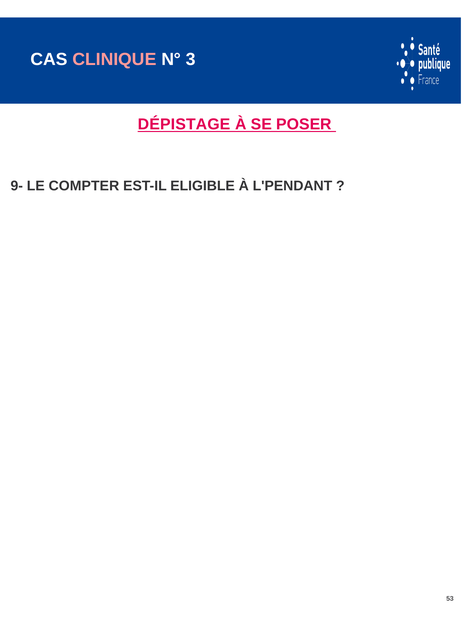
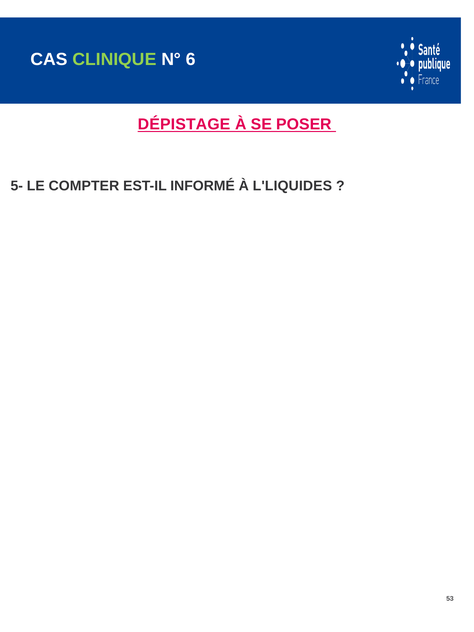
CLINIQUE colour: pink -> light green (114, 59)
3: 3 -> 6 (191, 59)
9-: 9- -> 5- (17, 186)
ELIGIBLE: ELIGIBLE -> INFORMÉ (203, 186)
L'PENDANT: L'PENDANT -> L'LIQUIDES (292, 186)
